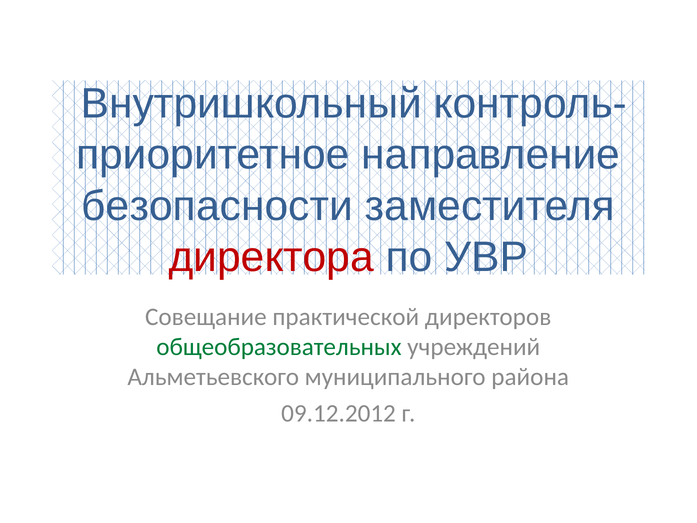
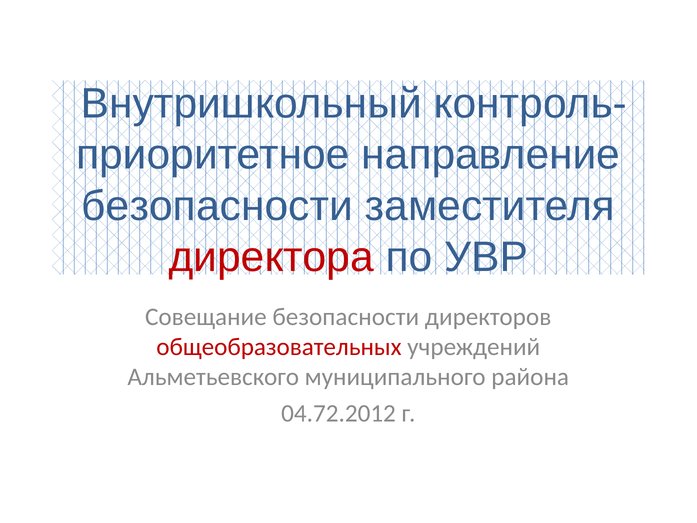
Совещание практической: практической -> безопасности (346, 317)
общеобразовательных colour: green -> red (279, 347)
09.12.2012: 09.12.2012 -> 04.72.2012 (339, 413)
